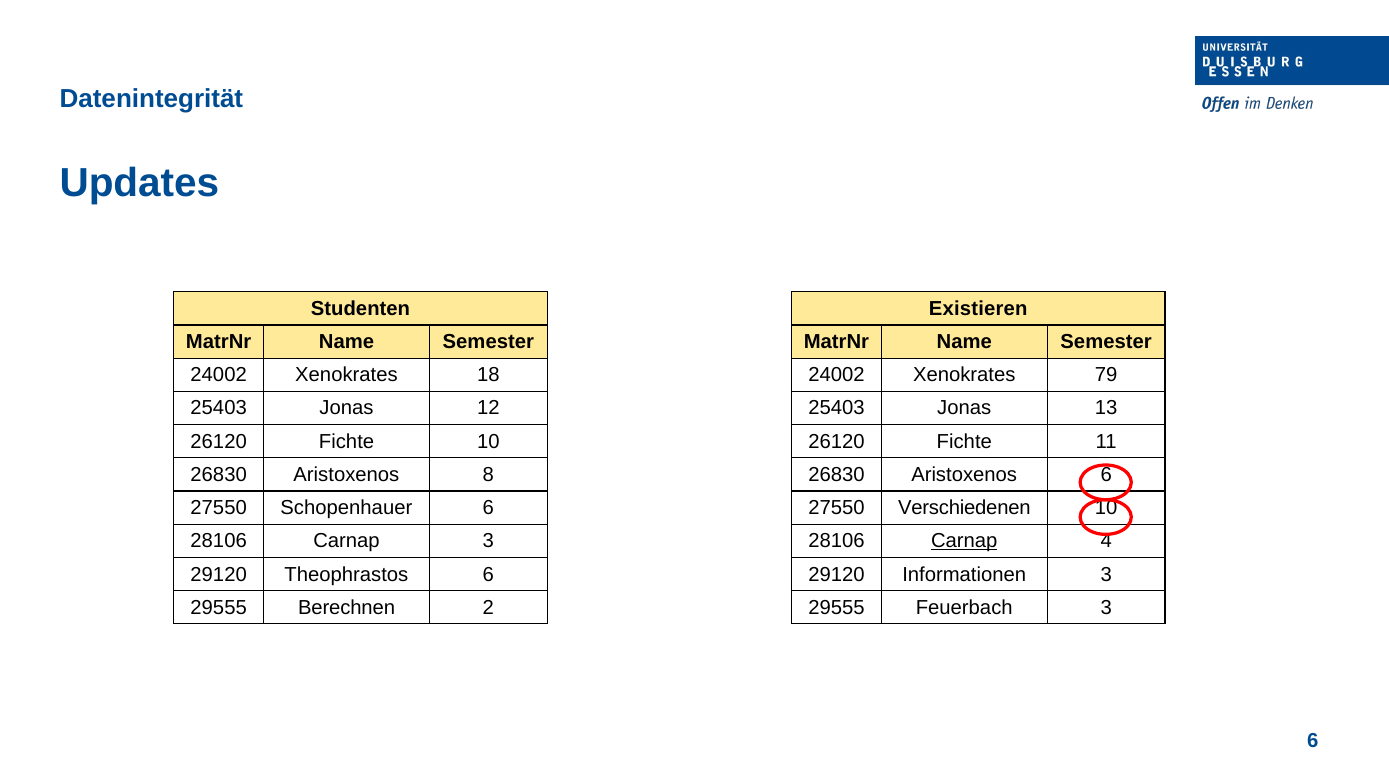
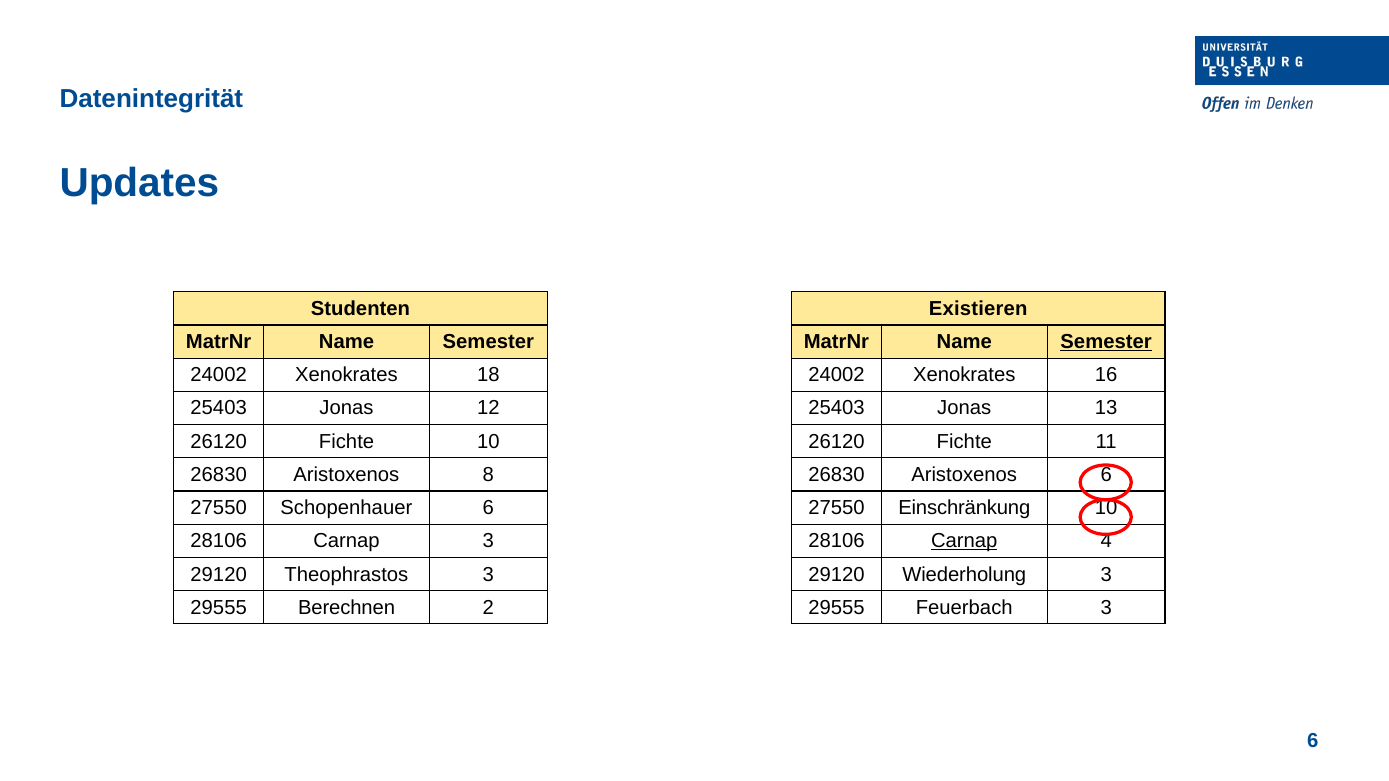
Semester underline: none -> present (1106, 342)
79: 79 -> 16 (1106, 375)
Verschiedenen: Verschiedenen -> Einschränkung (964, 508)
Theophrastos 6: 6 -> 3 (488, 575)
Informationen: Informationen -> Wiederholung (964, 575)
